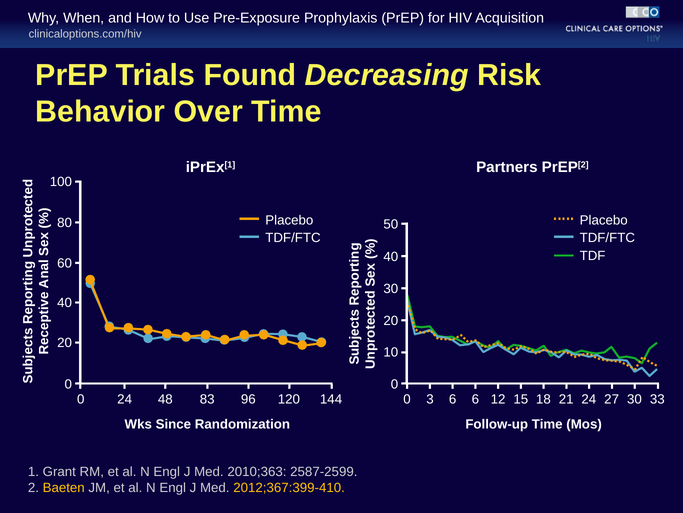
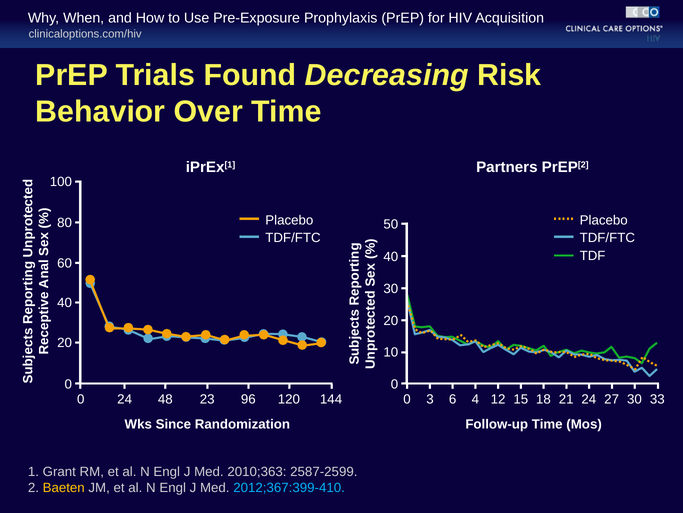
83: 83 -> 23 (207, 399)
3 6: 6 -> 4 (475, 399)
2012;367:399-410 colour: yellow -> light blue (289, 487)
